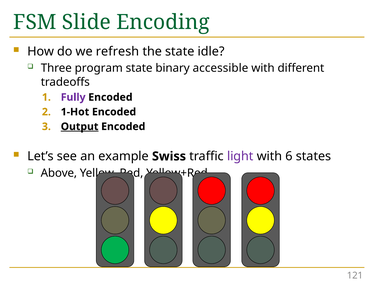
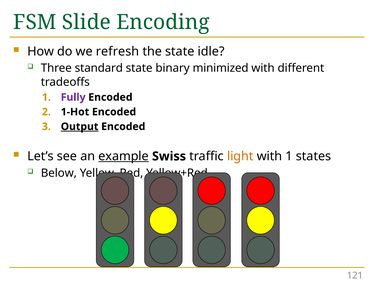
program: program -> standard (99, 68)
accessible: accessible -> minimized (221, 68)
example underline: none -> present (124, 156)
light colour: purple -> orange (240, 156)
with 6: 6 -> 1 (289, 156)
Above: Above -> Below (59, 173)
